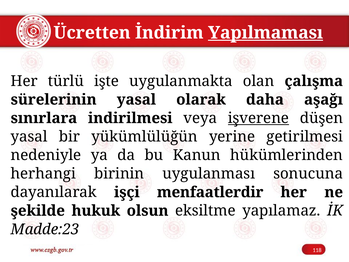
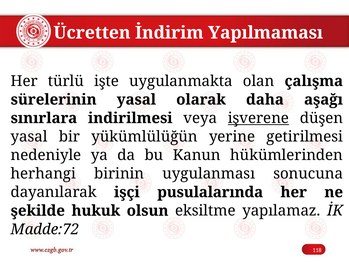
Yapılmaması underline: present -> none (266, 33)
menfaatlerdir: menfaatlerdir -> pusulalarında (210, 192)
Madde:23: Madde:23 -> Madde:72 (45, 229)
